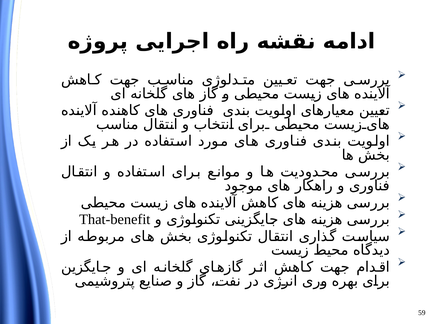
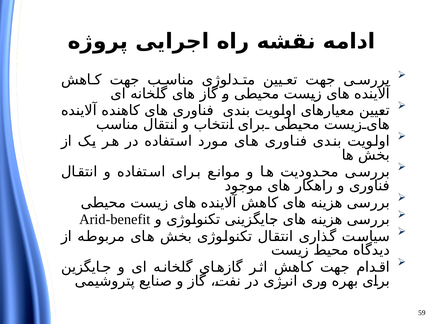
That-benefit: That-benefit -> Arid-benefit (115, 220)
